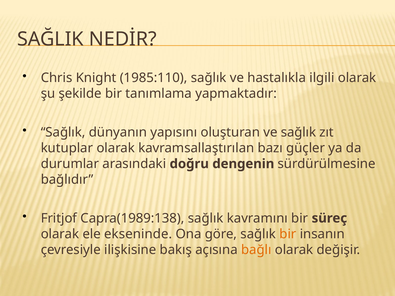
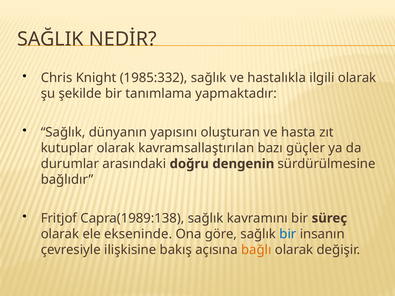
1985:110: 1985:110 -> 1985:332 (154, 78)
ve sağlık: sağlık -> hasta (298, 132)
bir colour: orange -> blue (288, 234)
